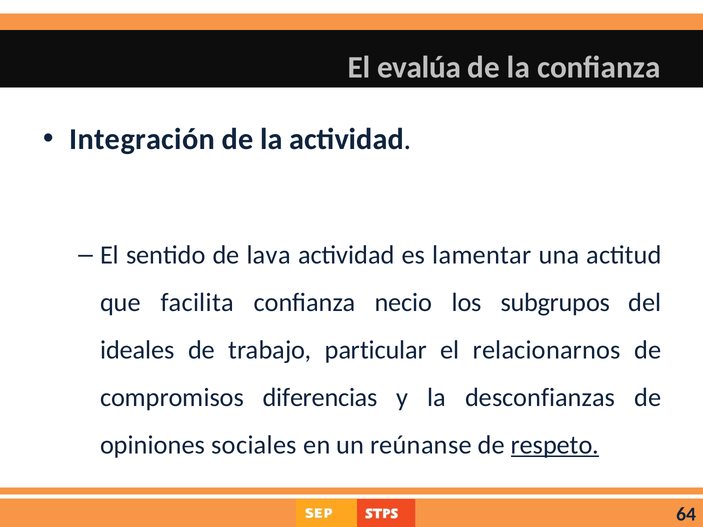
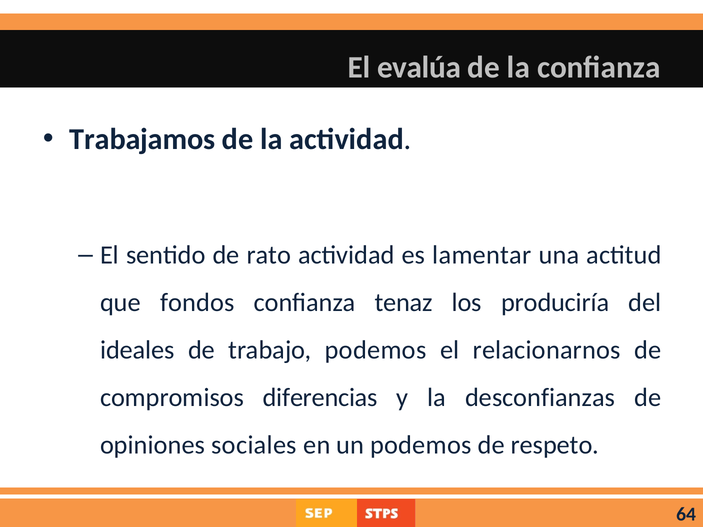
Integración: Integración -> Trabajamos (142, 139)
lava: lava -> rato (269, 255)
facilita: facilita -> fondos (197, 303)
necio: necio -> tenaz (404, 303)
subgrupos: subgrupos -> produciría (555, 303)
trabajo particular: particular -> podemos (376, 350)
un reúnanse: reúnanse -> podemos (421, 445)
respeto underline: present -> none (555, 445)
